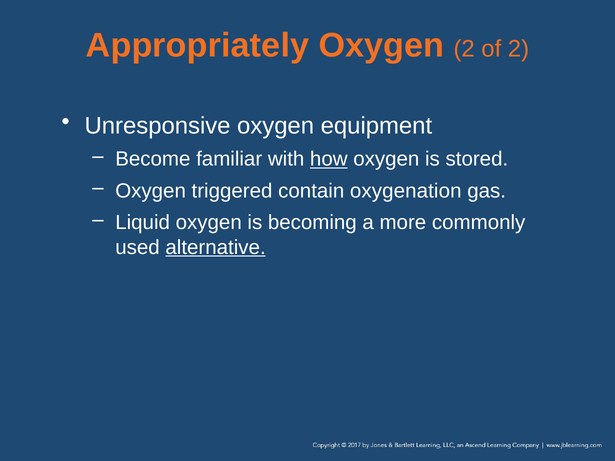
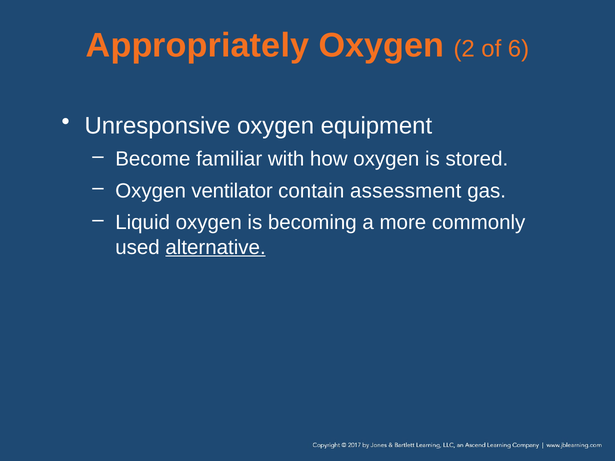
of 2: 2 -> 6 (518, 49)
how underline: present -> none (329, 159)
triggered: triggered -> ventilator (232, 191)
oxygenation: oxygenation -> assessment (406, 191)
